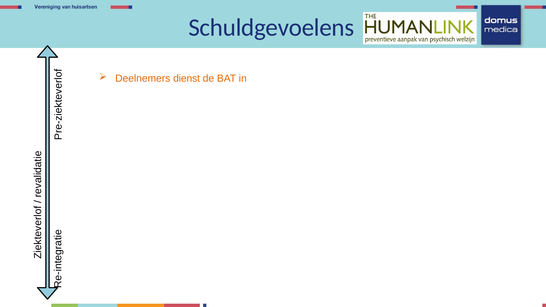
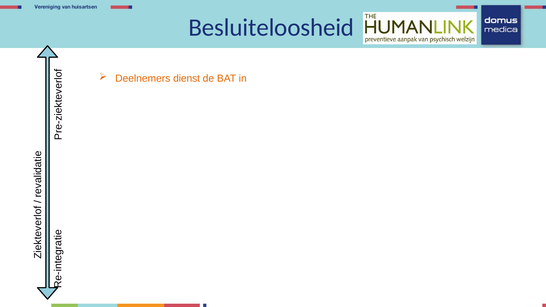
Schuldgevoelens: Schuldgevoelens -> Besluiteloosheid (271, 28)
